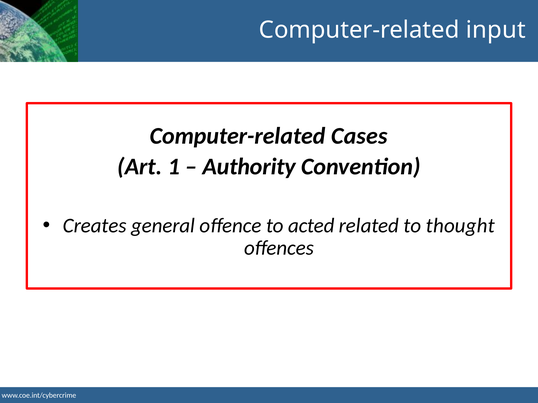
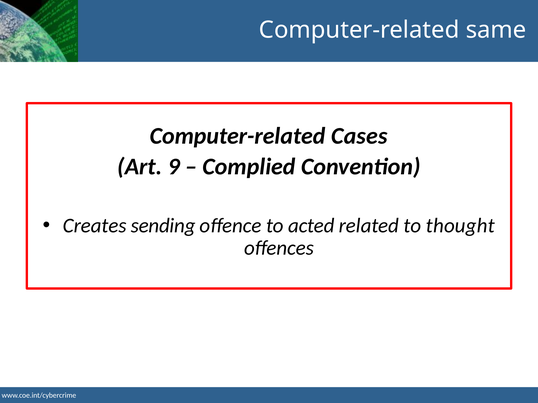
input: input -> same (496, 30)
1: 1 -> 9 (174, 167)
Authority: Authority -> Complied (249, 167)
general: general -> sending (163, 226)
